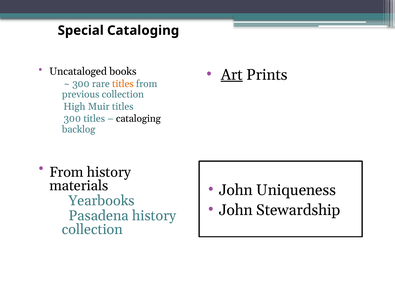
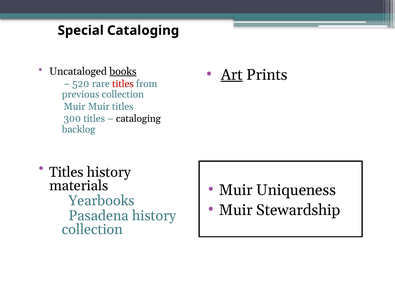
books underline: none -> present (123, 71)
300: 300 -> 520 (81, 84)
titles colour: orange -> red (123, 84)
High: High -> Muir (74, 107)
From: From -> Titles (66, 172)
John: John -> Muir (236, 190)
John: John -> Muir (236, 210)
